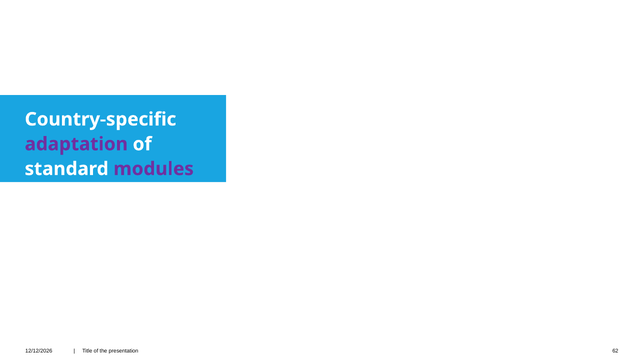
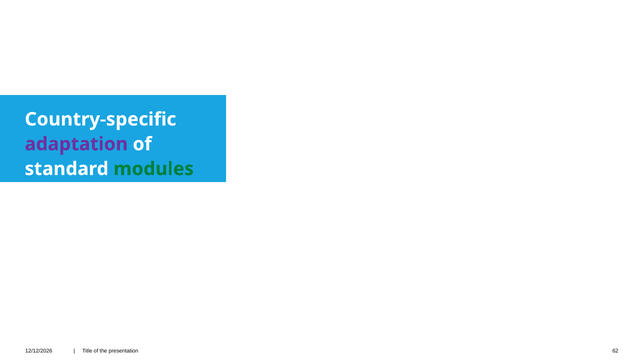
modules colour: purple -> green (154, 169)
